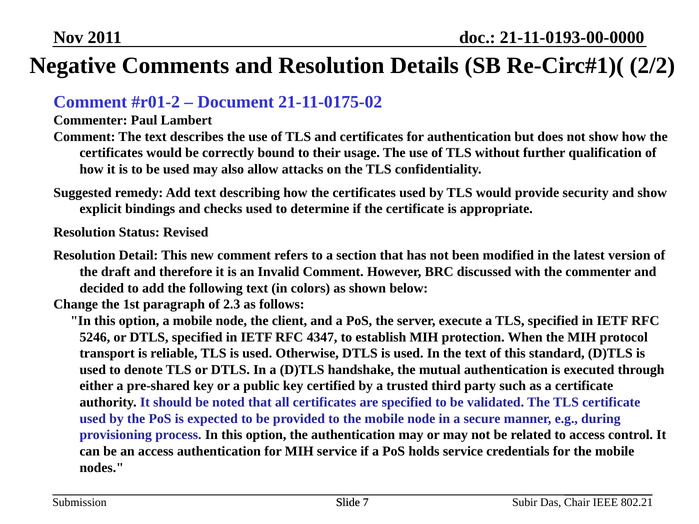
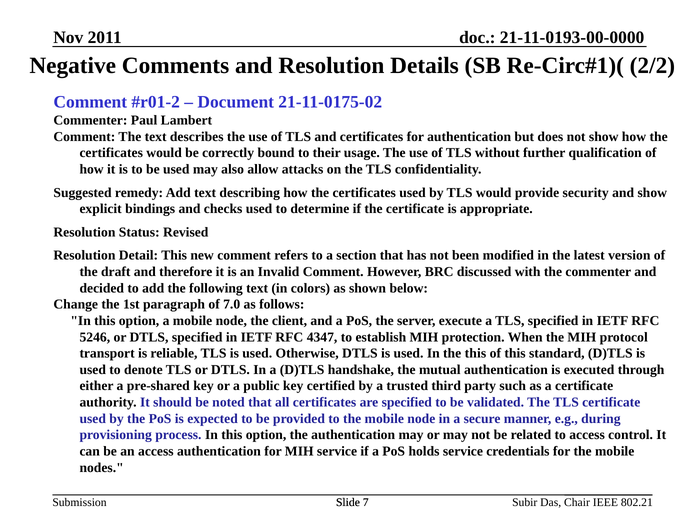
2.3: 2.3 -> 7.0 (232, 305)
In the text: text -> this (475, 354)
